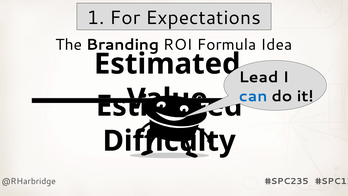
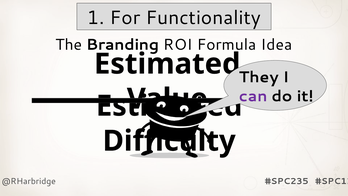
Expectations: Expectations -> Functionality (203, 18)
Lead: Lead -> They (259, 77)
can colour: blue -> purple (253, 96)
